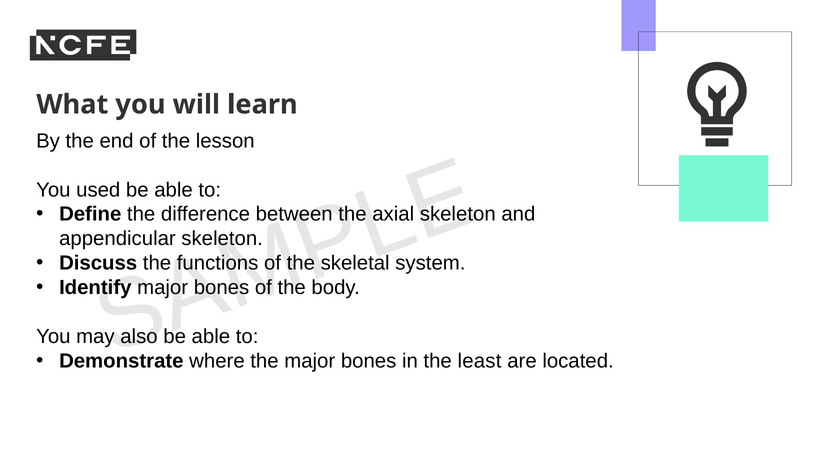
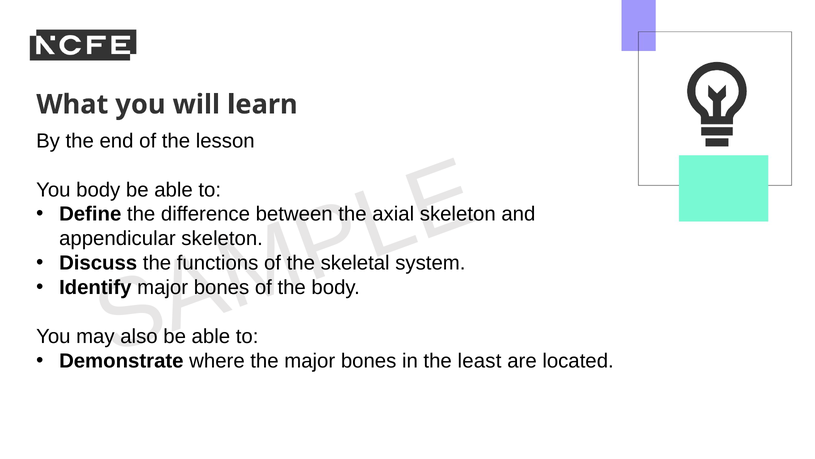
You used: used -> body (98, 190)
